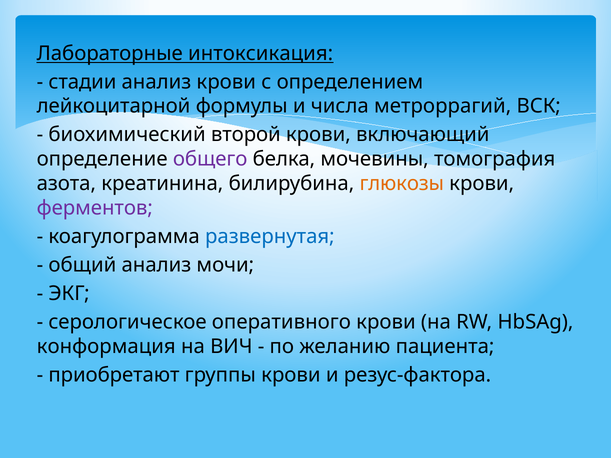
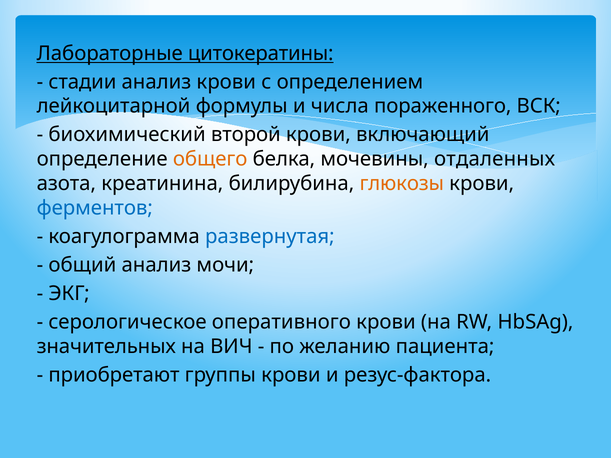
интоксикация: интоксикация -> цитокератины (261, 53)
метроррагий: метроррагий -> пораженного (443, 106)
общего colour: purple -> orange (210, 159)
томография: томография -> отдаленных (495, 159)
ферментов colour: purple -> blue (95, 208)
конформация: конформация -> значительных (106, 347)
